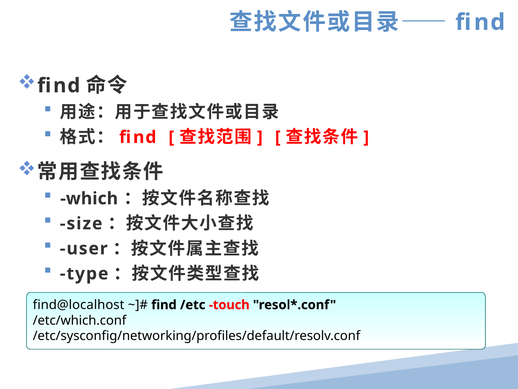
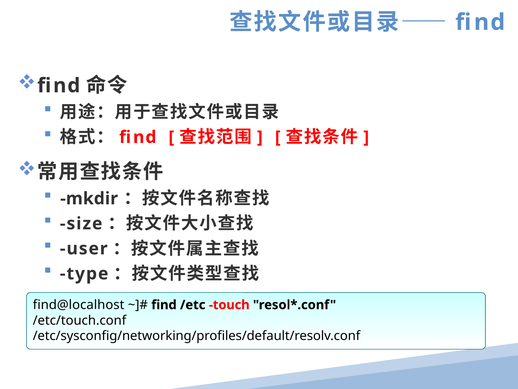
which: which -> mkdir (89, 198)
/etc/which.conf: /etc/which.conf -> /etc/touch.conf (80, 320)
